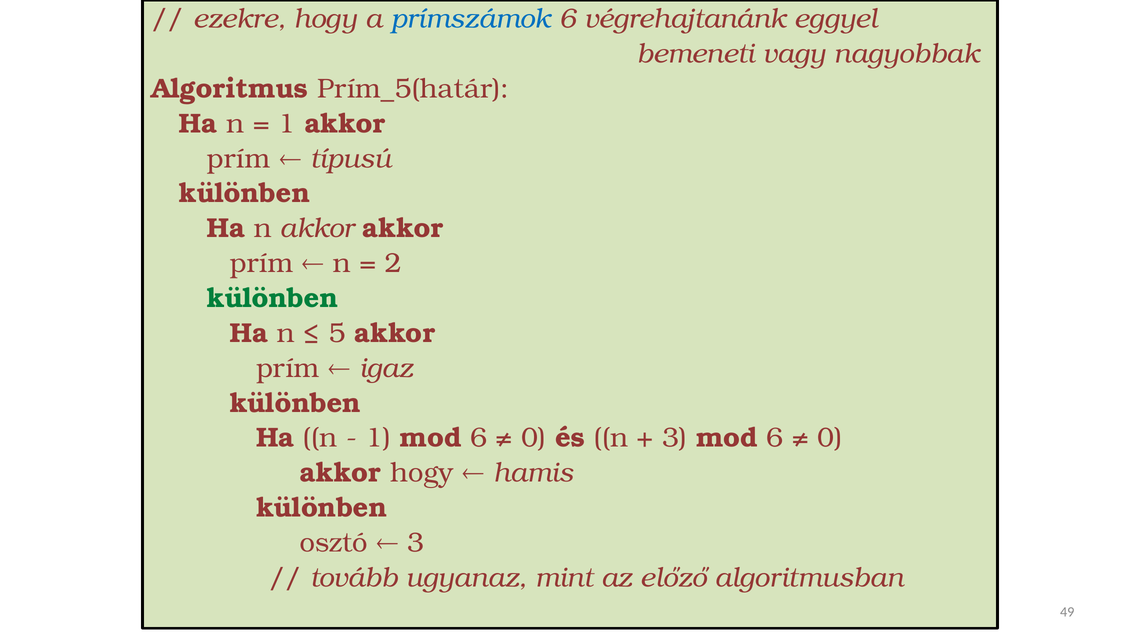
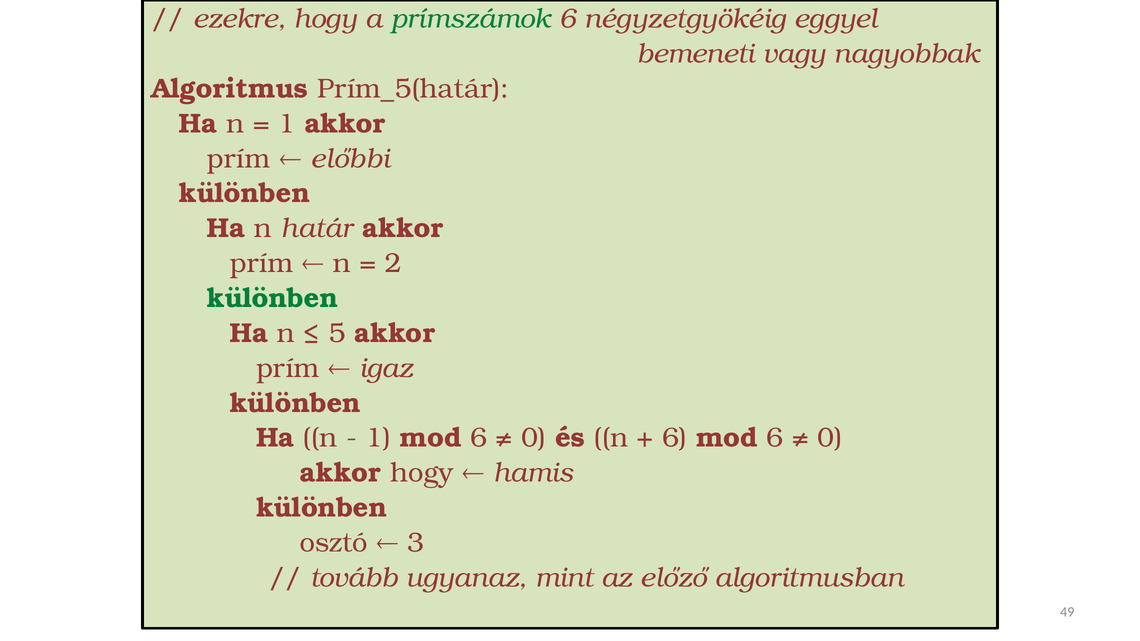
prímszámok colour: blue -> green (471, 19)
végrehajtanánk: végrehajtanánk -> négyzetgyökéig (685, 19)
típusú: típusú -> előbbi (350, 159)
n akkor: akkor -> határ (317, 229)
3: 3 -> 6 (675, 438)
